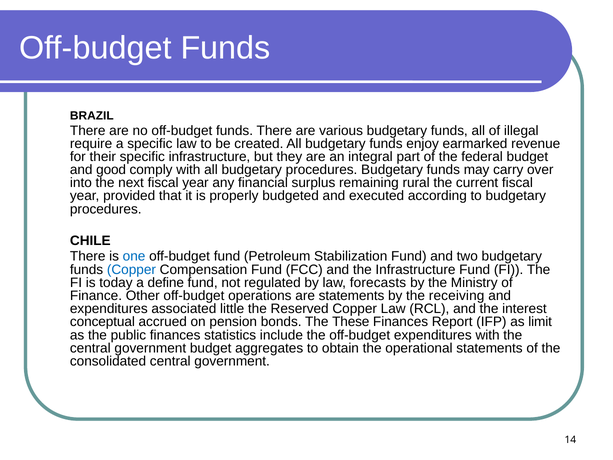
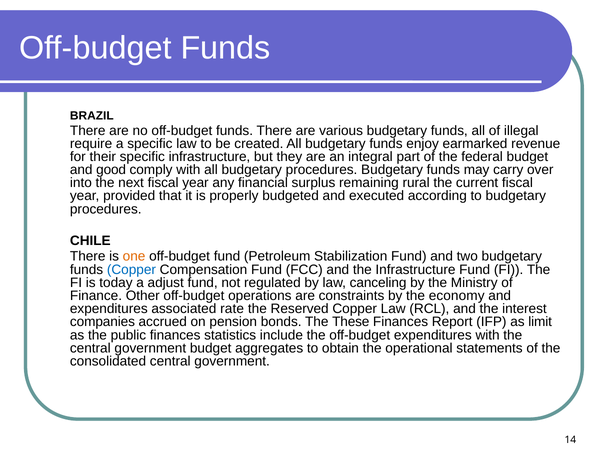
one colour: blue -> orange (134, 256)
define: define -> adjust (166, 283)
forecasts: forecasts -> canceling (378, 283)
are statements: statements -> constraints (352, 296)
receiving: receiving -> economy (457, 296)
little: little -> rate (232, 309)
conceptual: conceptual -> companies (102, 322)
